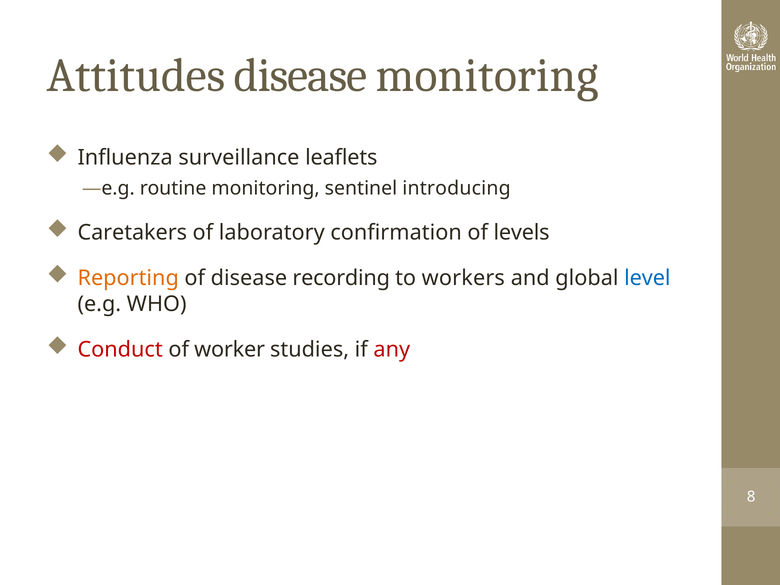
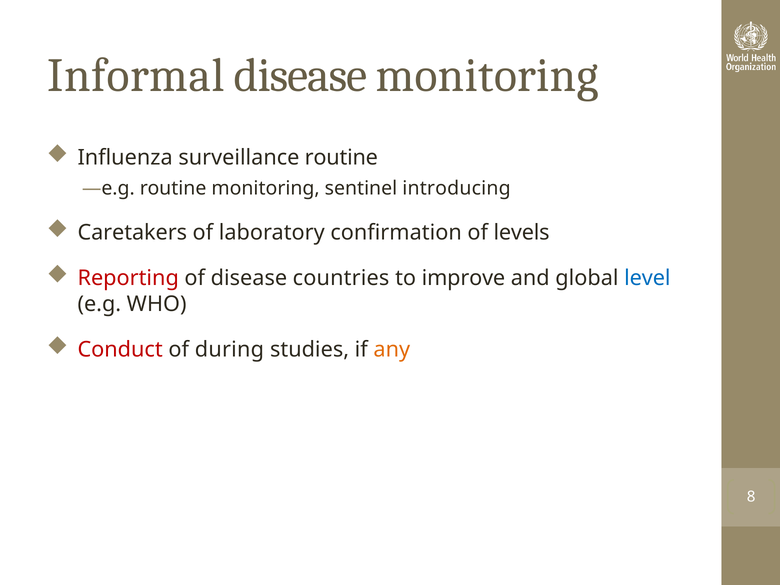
Attitudes: Attitudes -> Informal (136, 76)
surveillance leaflets: leaflets -> routine (341, 157)
Reporting colour: orange -> red (128, 278)
recording: recording -> countries (341, 278)
workers: workers -> improve (463, 278)
worker: worker -> during (229, 350)
any colour: red -> orange (392, 350)
